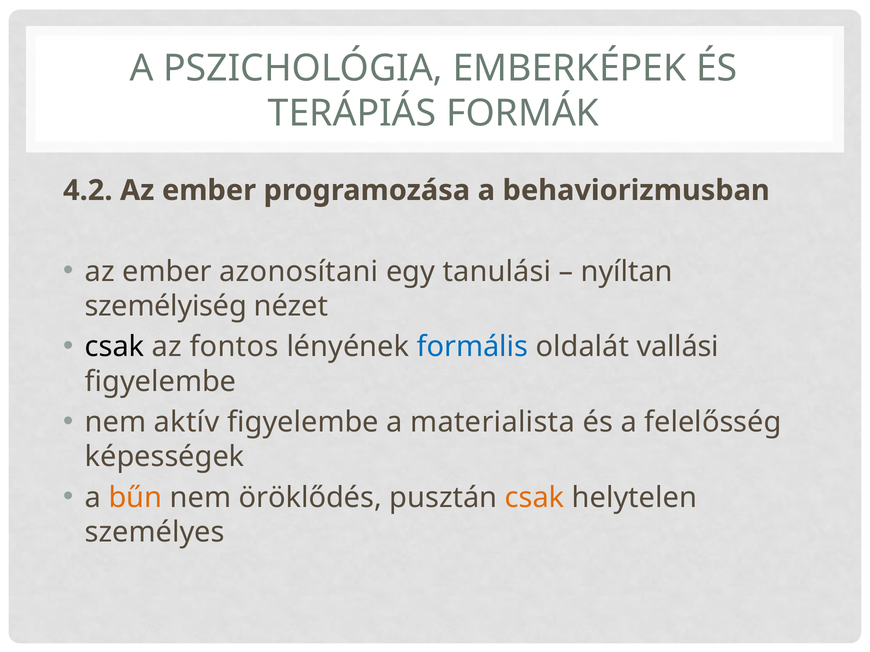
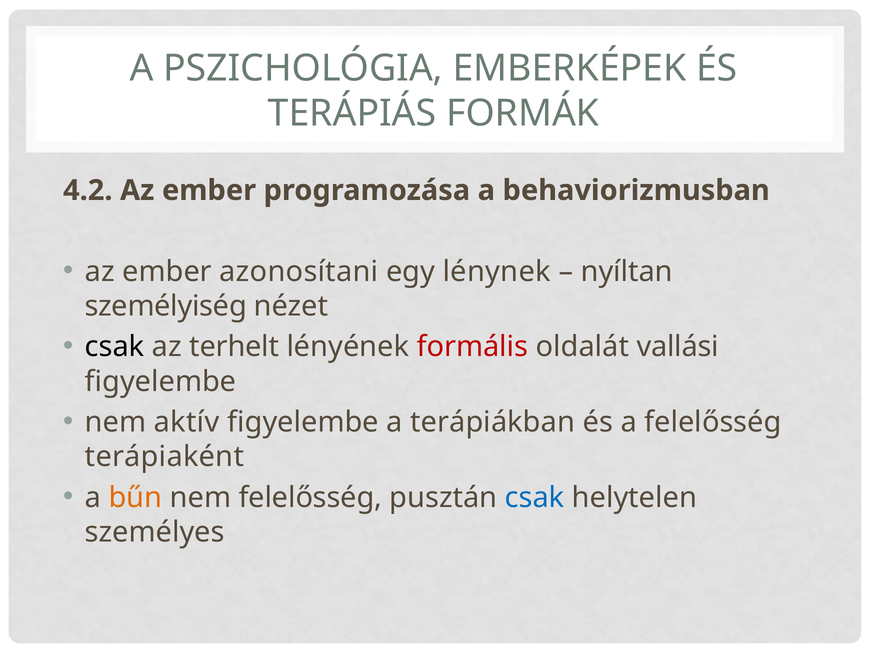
tanulási: tanulási -> lénynek (497, 272)
fontos: fontos -> terhelt (234, 347)
formális colour: blue -> red (472, 347)
materialista: materialista -> terápiákban (493, 422)
képességek: képességek -> terápiaként (164, 457)
nem öröklődés: öröklődés -> felelősség (310, 498)
csak colour: orange -> blue (535, 498)
